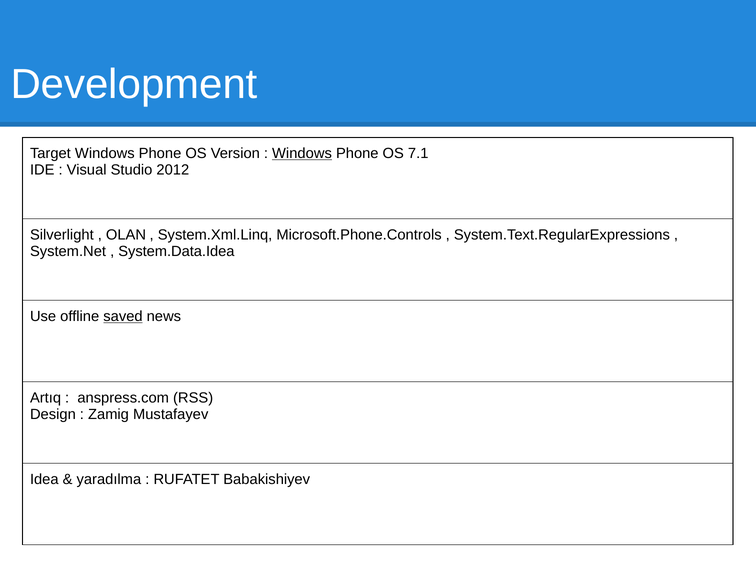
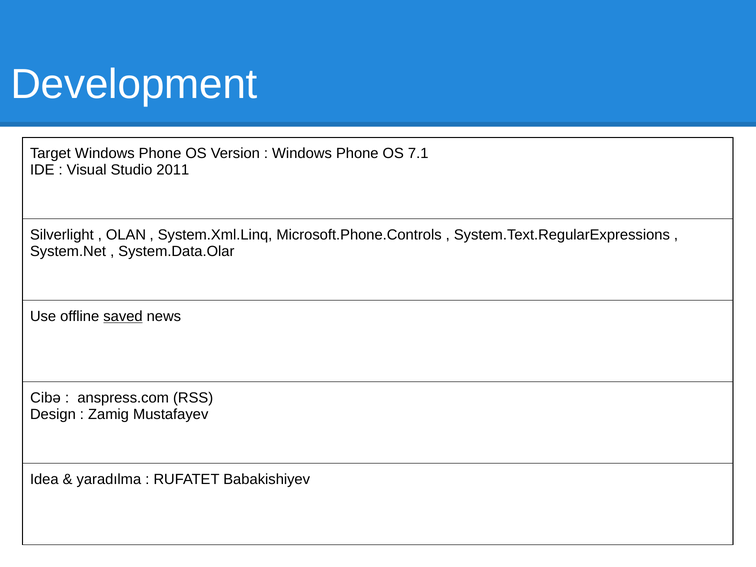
Windows underline: present -> none (302, 153)
2012: 2012 -> 2011 (173, 170)
System.Data.Idea: System.Data.Idea -> System.Data.Olar (176, 251)
Artıq: Artıq -> Cibə (45, 398)
